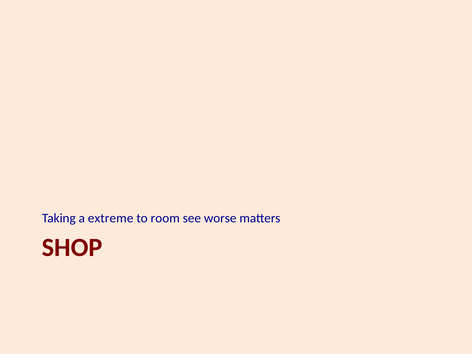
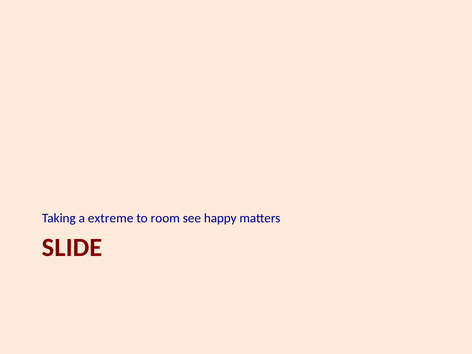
worse: worse -> happy (220, 218)
SHOP: SHOP -> SLIDE (72, 247)
